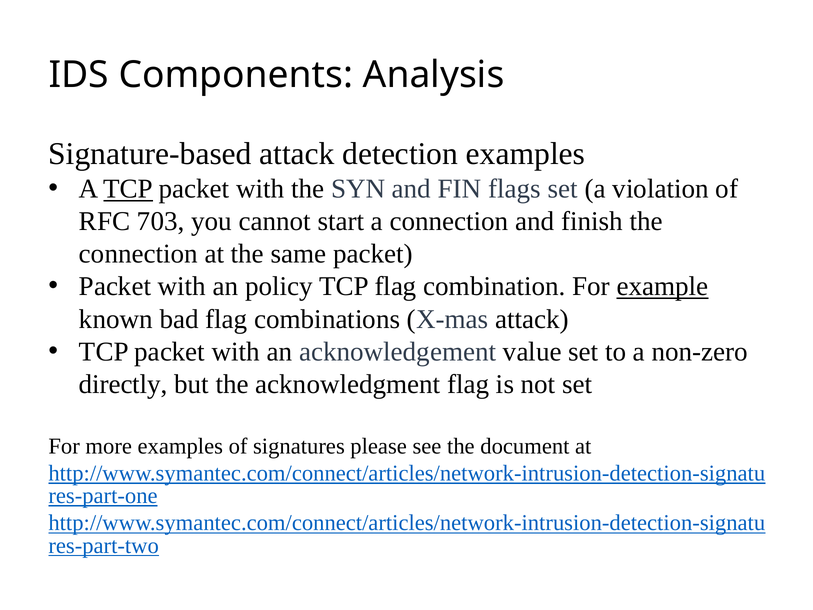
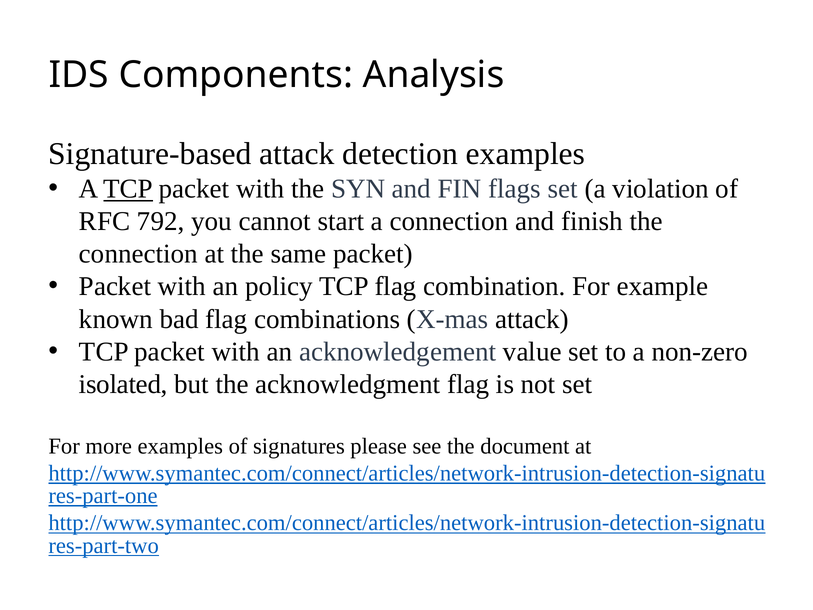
703: 703 -> 792 (161, 221)
example underline: present -> none (663, 286)
directly: directly -> isolated (123, 384)
